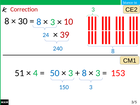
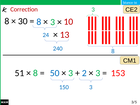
39: 39 -> 13 (65, 35)
4: 4 -> 8 (35, 73)
8: 8 -> 2 (84, 73)
